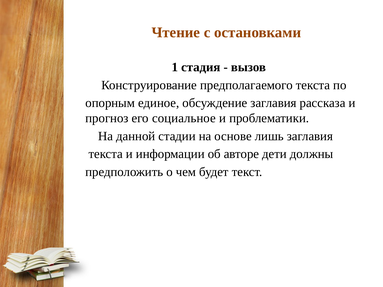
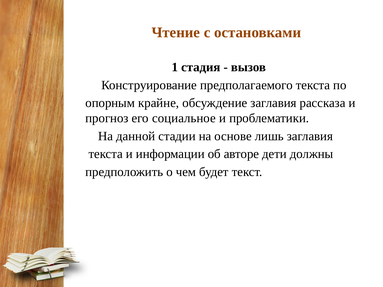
единое: единое -> крайне (159, 103)
